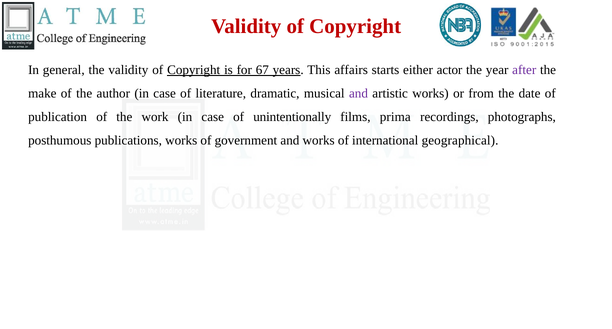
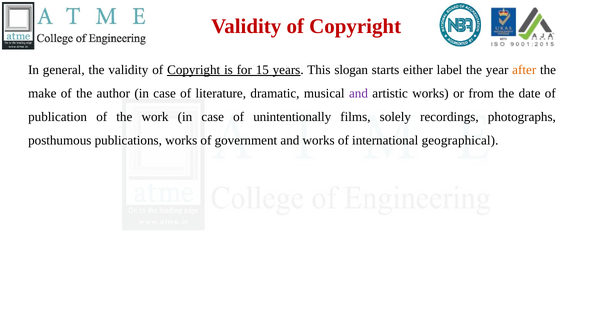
67: 67 -> 15 (262, 70)
affairs: affairs -> slogan (351, 70)
actor: actor -> label (449, 70)
after colour: purple -> orange (524, 70)
prima: prima -> solely (395, 117)
